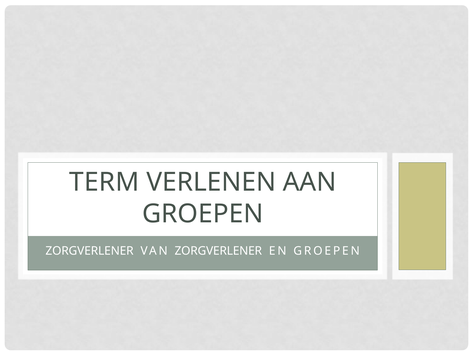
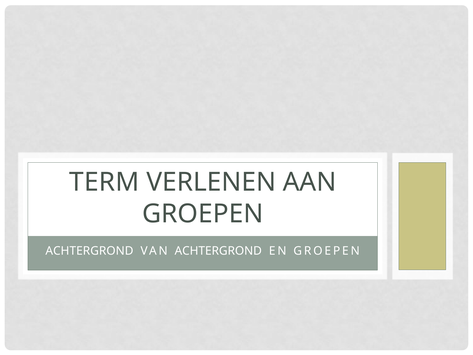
ZORGVERLENER: ZORGVERLENER -> ACHTERGROND (89, 251)
VAN ZORGVERLENER: ZORGVERLENER -> ACHTERGROND (218, 251)
